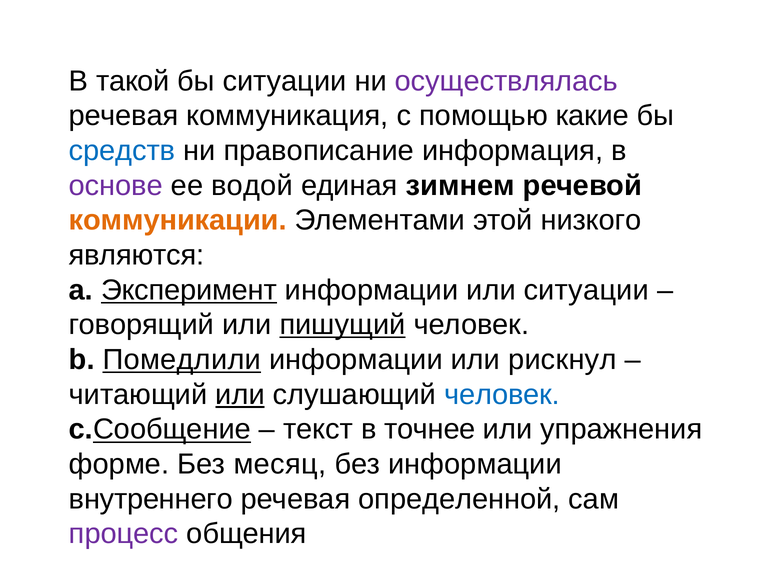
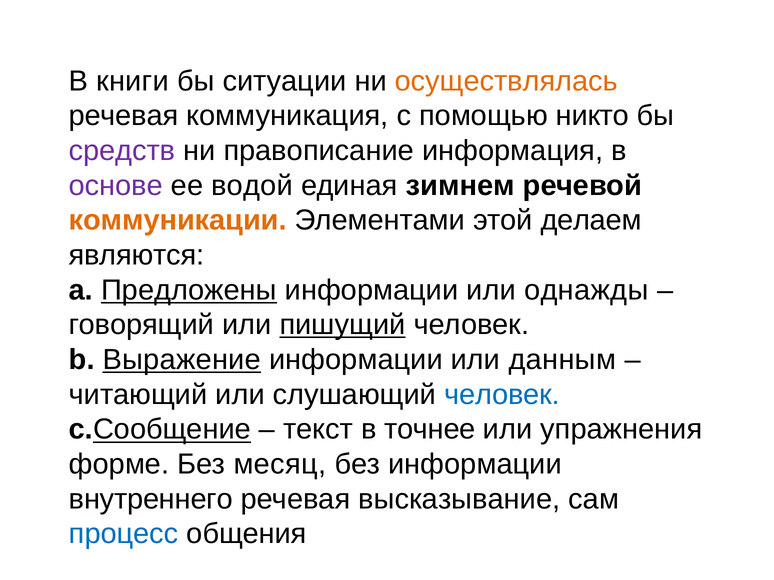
такой: такой -> книги (133, 81)
осуществлялась colour: purple -> orange (506, 81)
какие: какие -> никто (593, 116)
средств colour: blue -> purple (122, 151)
низкого: низкого -> делаем (591, 221)
Эксперимент: Эксперимент -> Предложены (189, 290)
или ситуации: ситуации -> однажды (586, 290)
Помедлили: Помедлили -> Выражение (182, 360)
рискнул: рискнул -> данным (562, 360)
или underline: present -> none (240, 395)
определенной: определенной -> высказывание (459, 499)
процесс colour: purple -> blue (124, 534)
